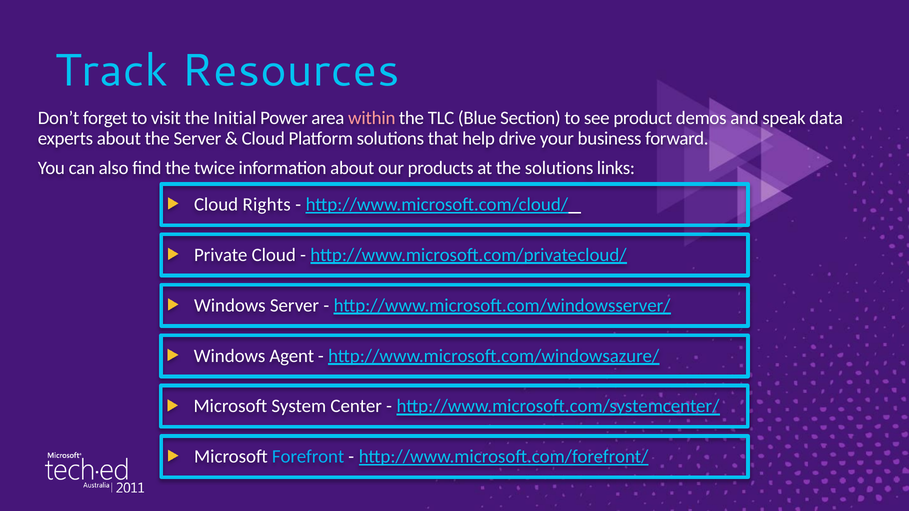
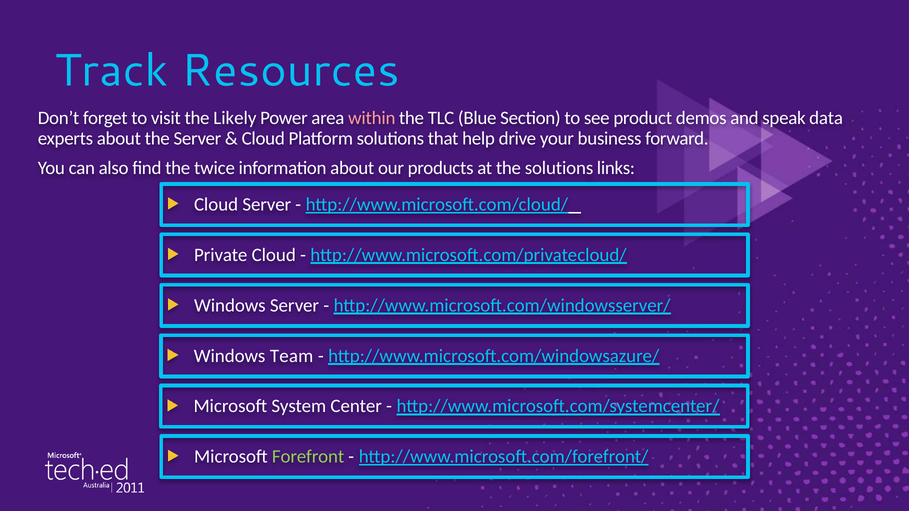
Initial: Initial -> Likely (235, 118)
Cloud Rights: Rights -> Server (267, 205)
Agent: Agent -> Team (292, 356)
Forefront colour: light blue -> light green (308, 457)
